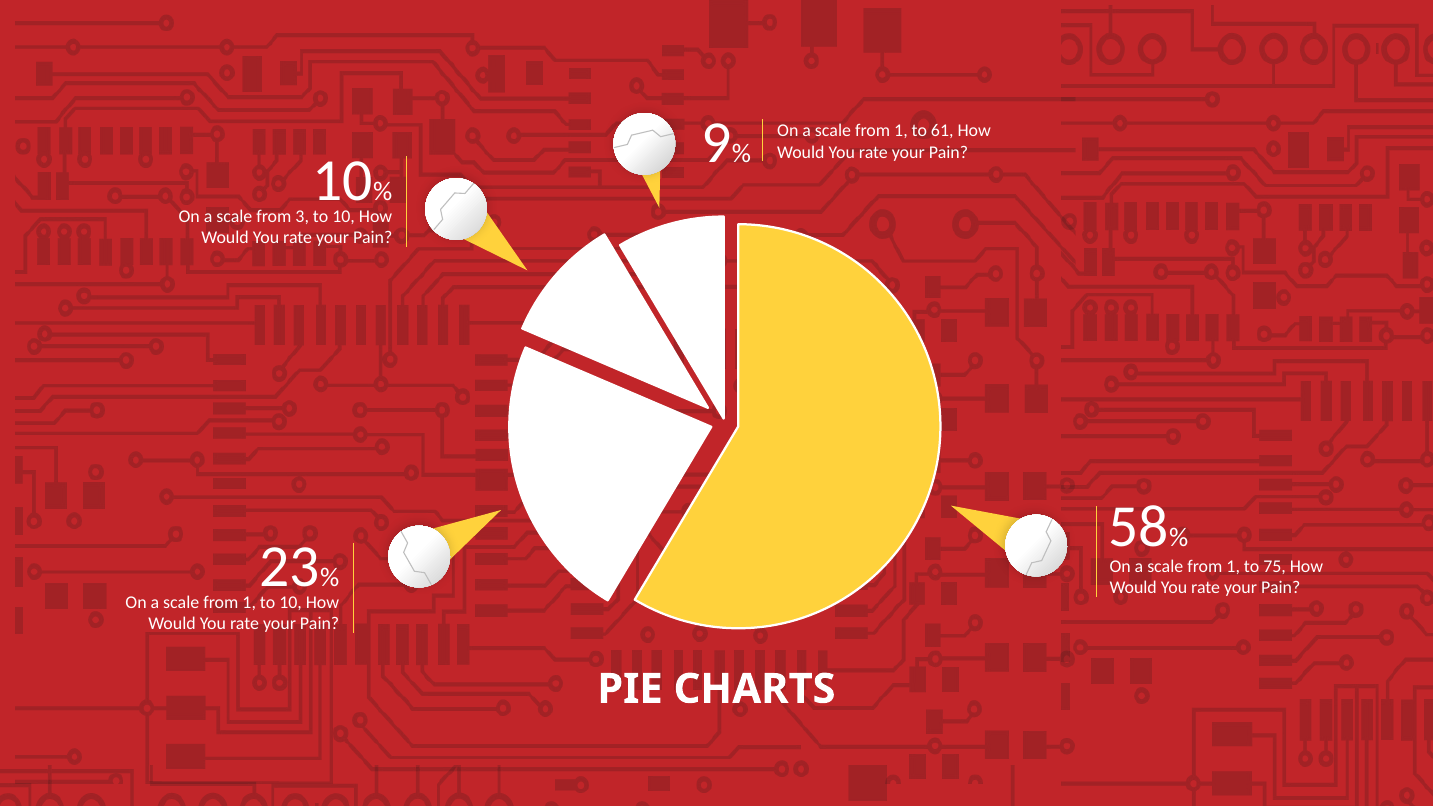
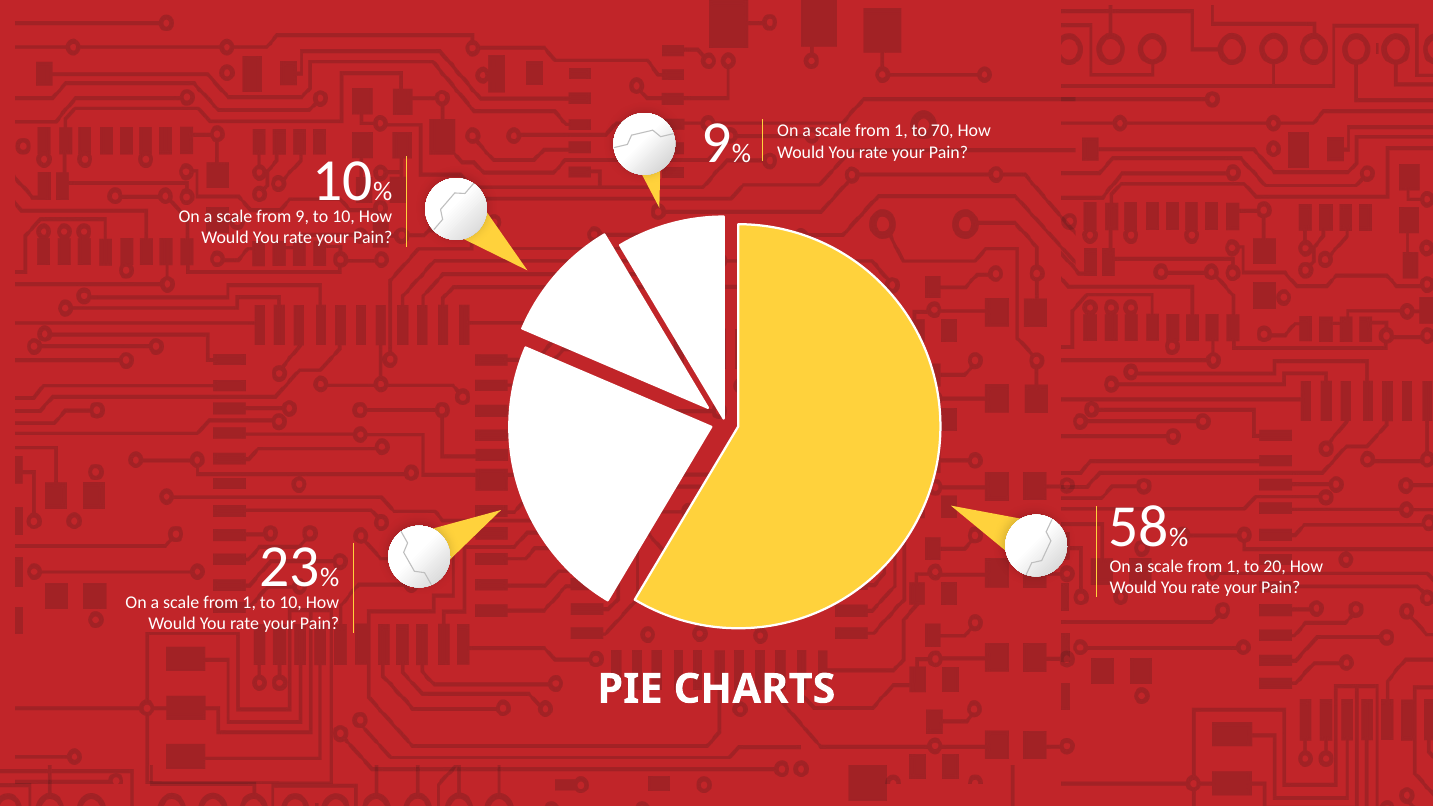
61: 61 -> 70 (942, 131)
from 3: 3 -> 9 (302, 216)
75: 75 -> 20 (1275, 566)
